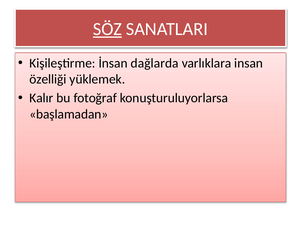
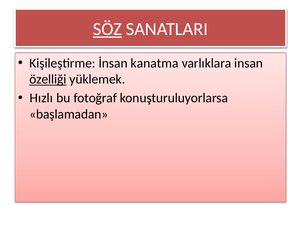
dağlarda: dağlarda -> kanatma (155, 63)
özelliği underline: none -> present (48, 79)
Kalır: Kalır -> Hızlı (41, 98)
